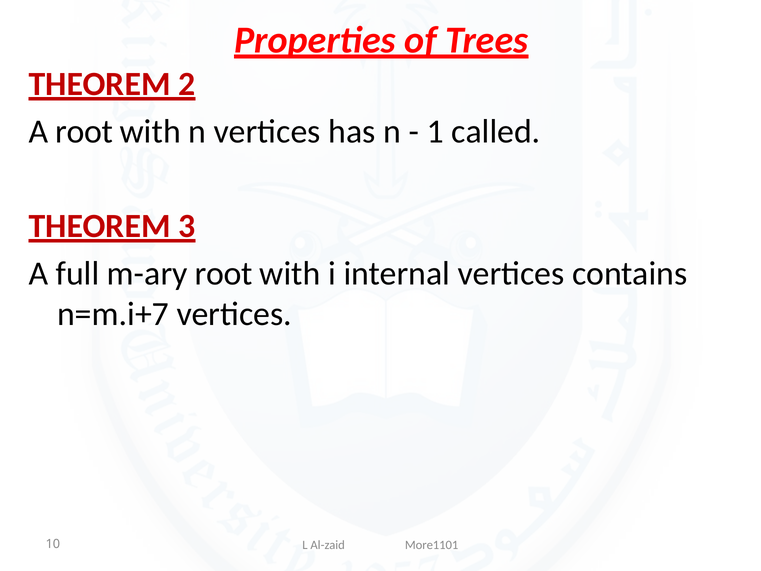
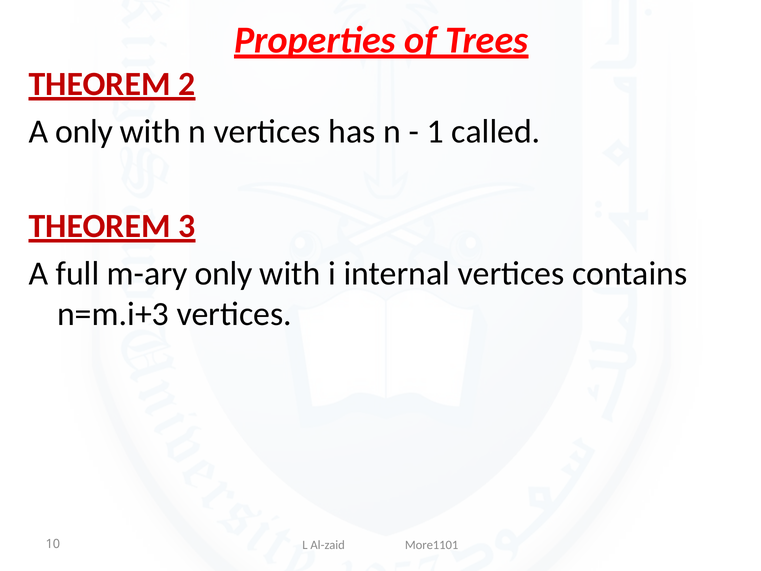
A root: root -> only (84, 131)
m-ary root: root -> only (224, 274)
n=m.i+7: n=m.i+7 -> n=m.i+3 (113, 314)
